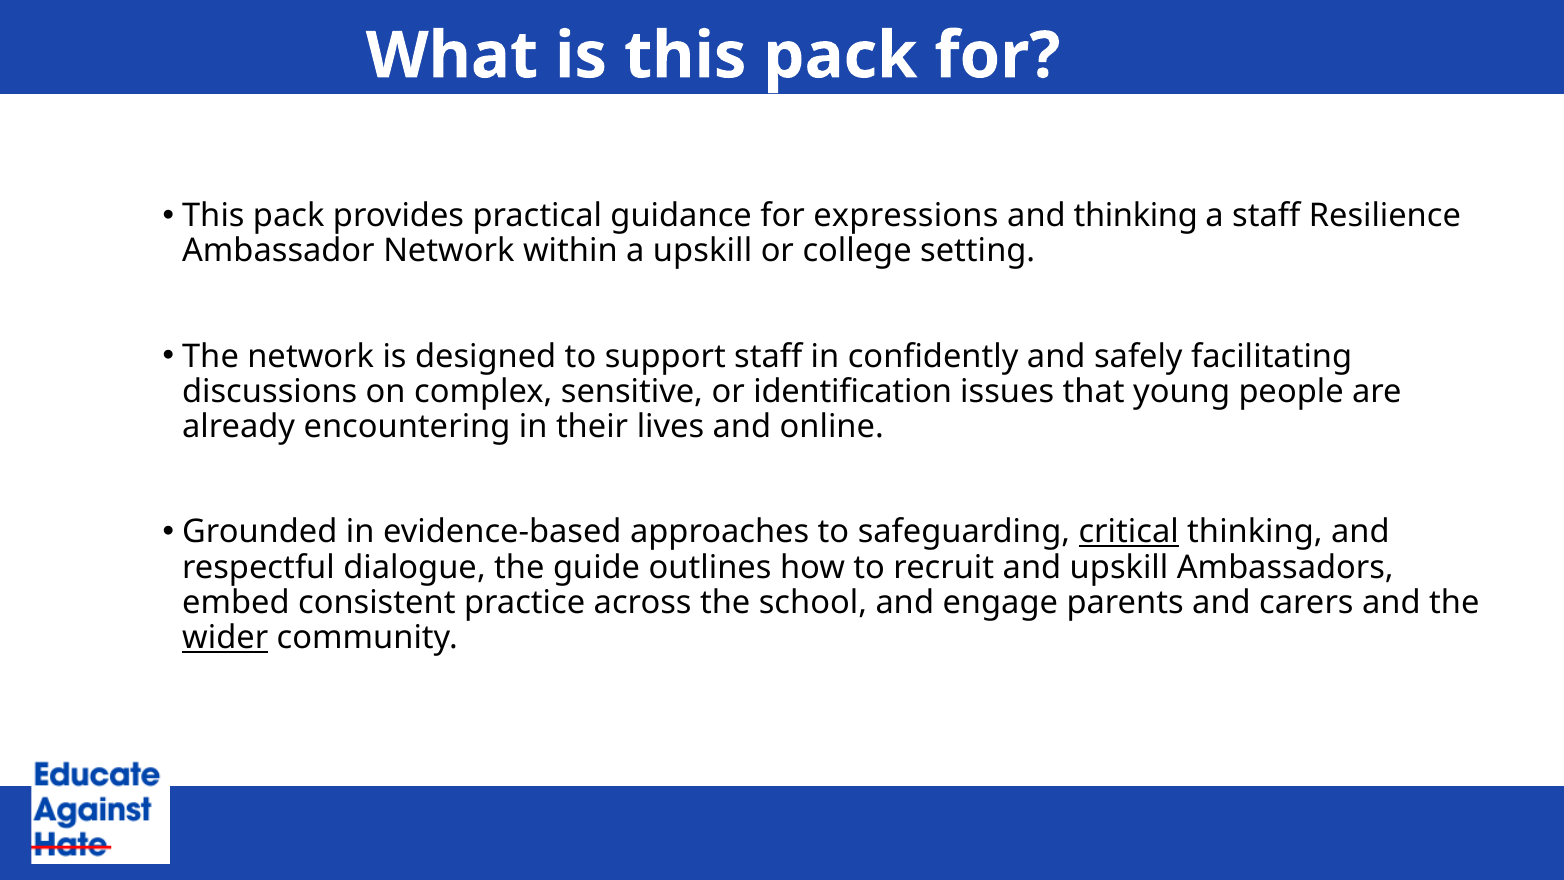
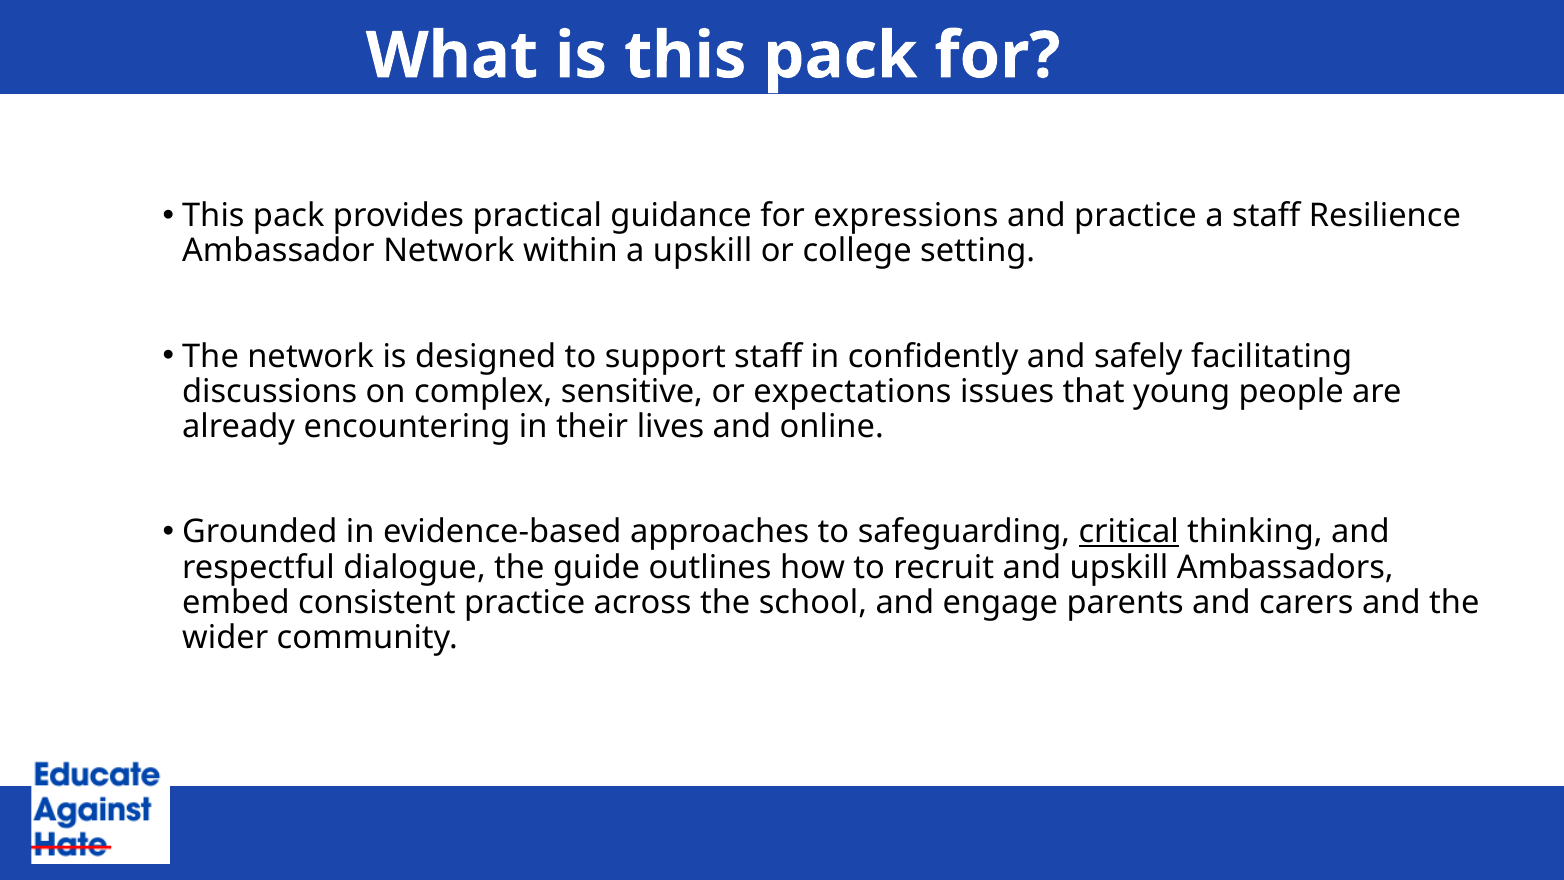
and thinking: thinking -> practice (1136, 216)
identification: identification -> expectations (852, 391)
wider underline: present -> none (225, 638)
